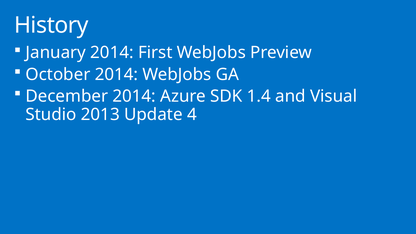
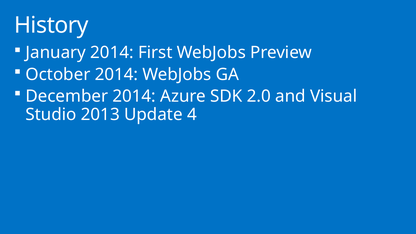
1.4: 1.4 -> 2.0 (259, 96)
